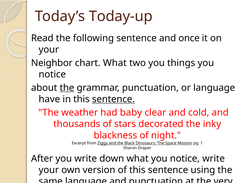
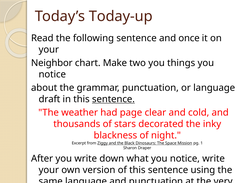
chart What: What -> Make (115, 63)
the underline: present -> none (67, 88)
have: have -> draft (49, 99)
had baby: baby -> page (131, 113)
